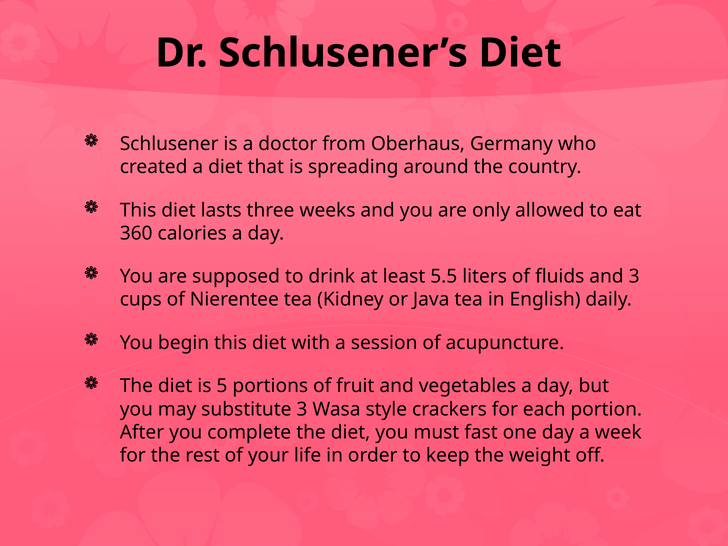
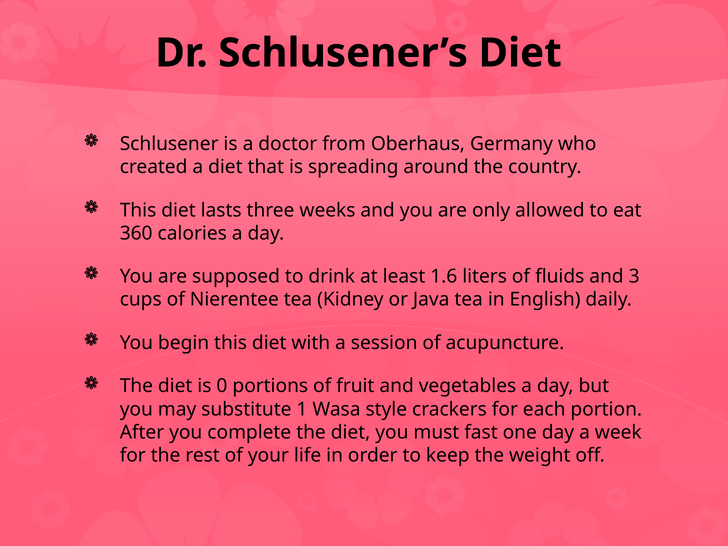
5.5: 5.5 -> 1.6 (444, 277)
5: 5 -> 0 (222, 386)
substitute 3: 3 -> 1 (302, 409)
